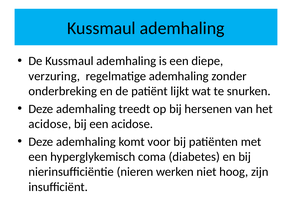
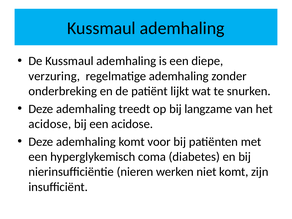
hersenen: hersenen -> langzame (208, 109)
niet hoog: hoog -> komt (234, 172)
